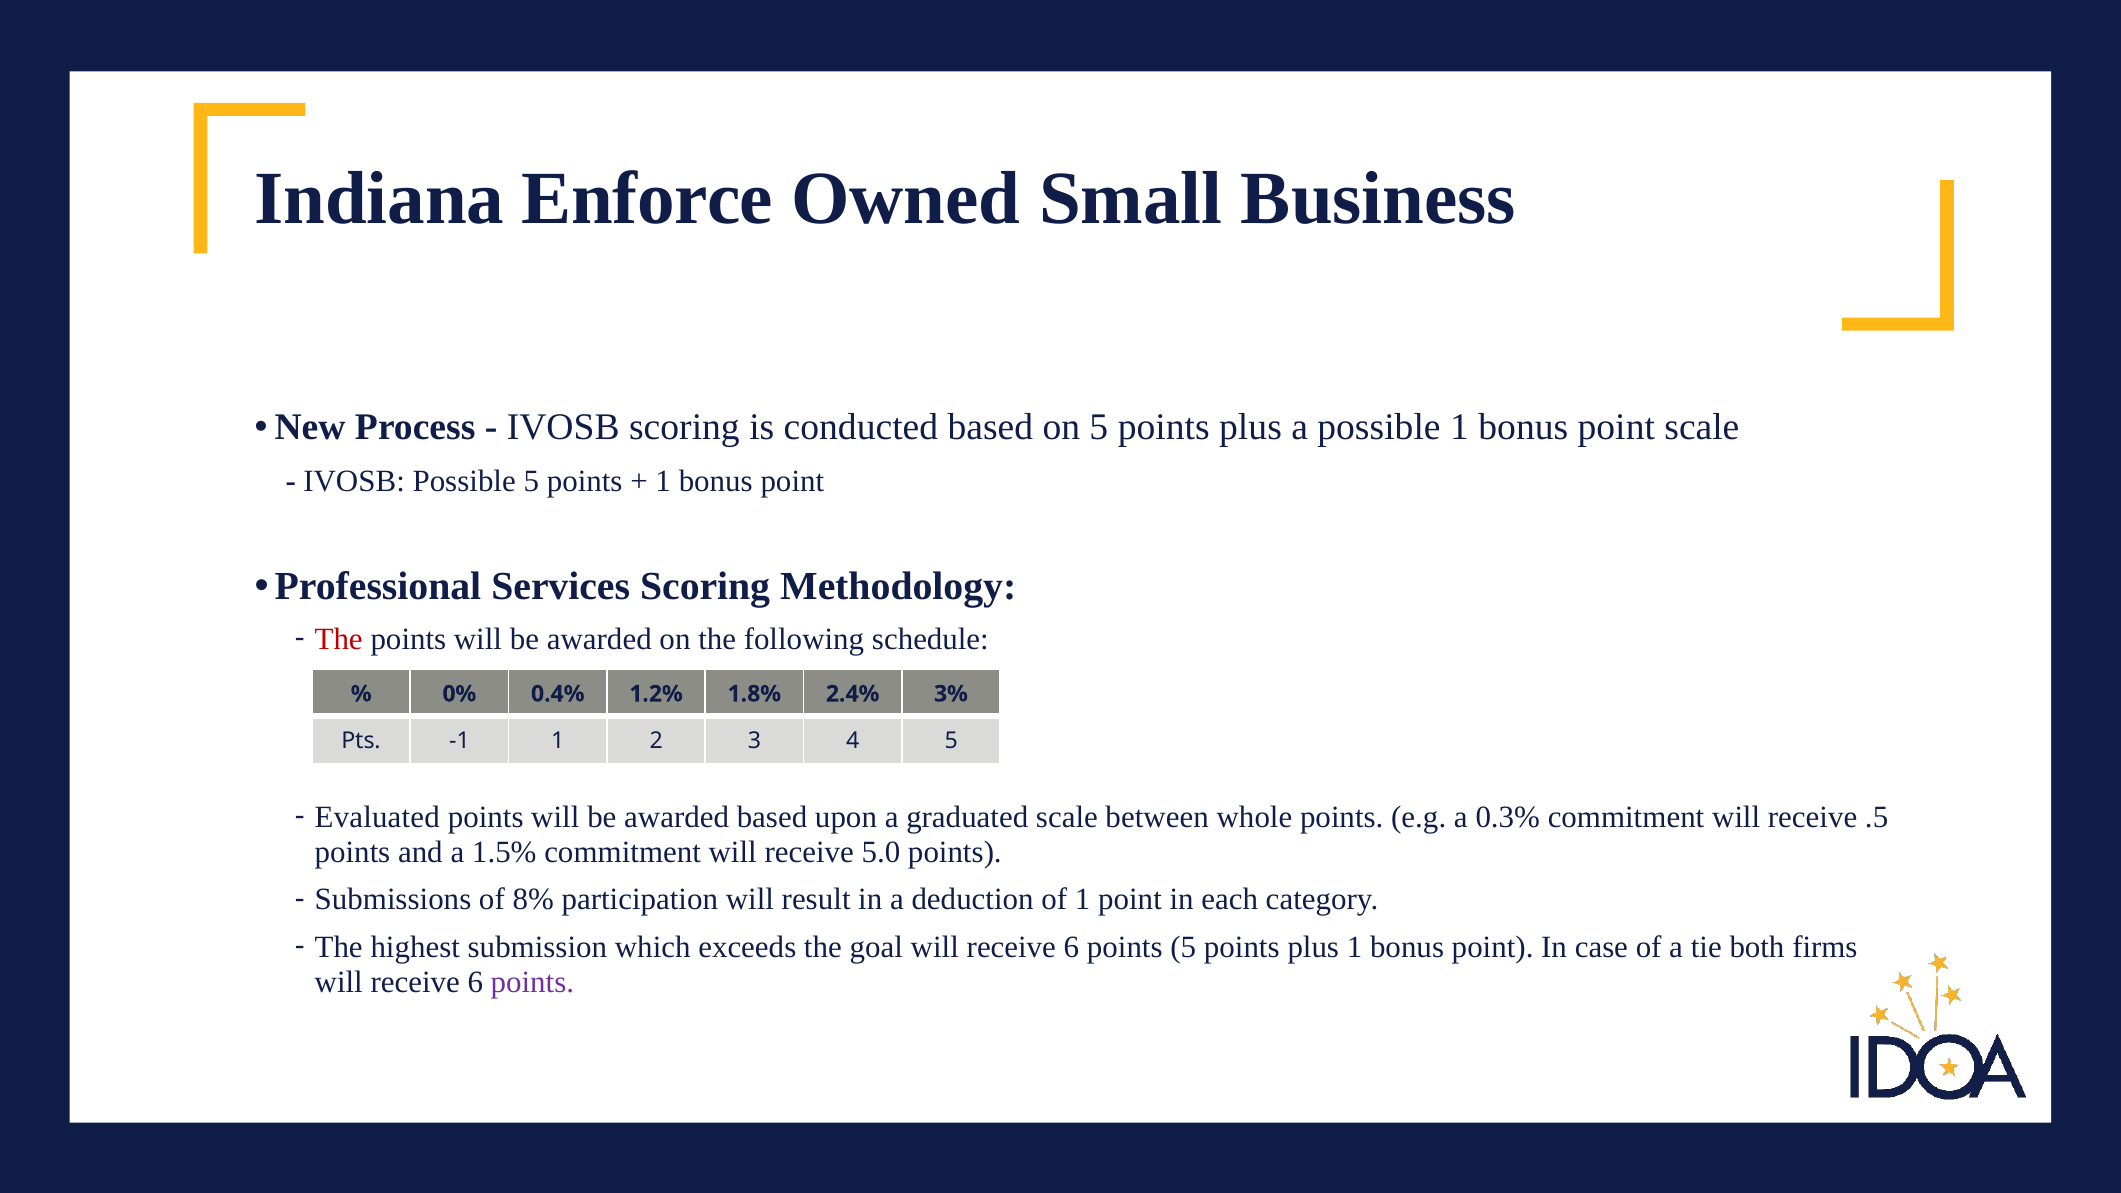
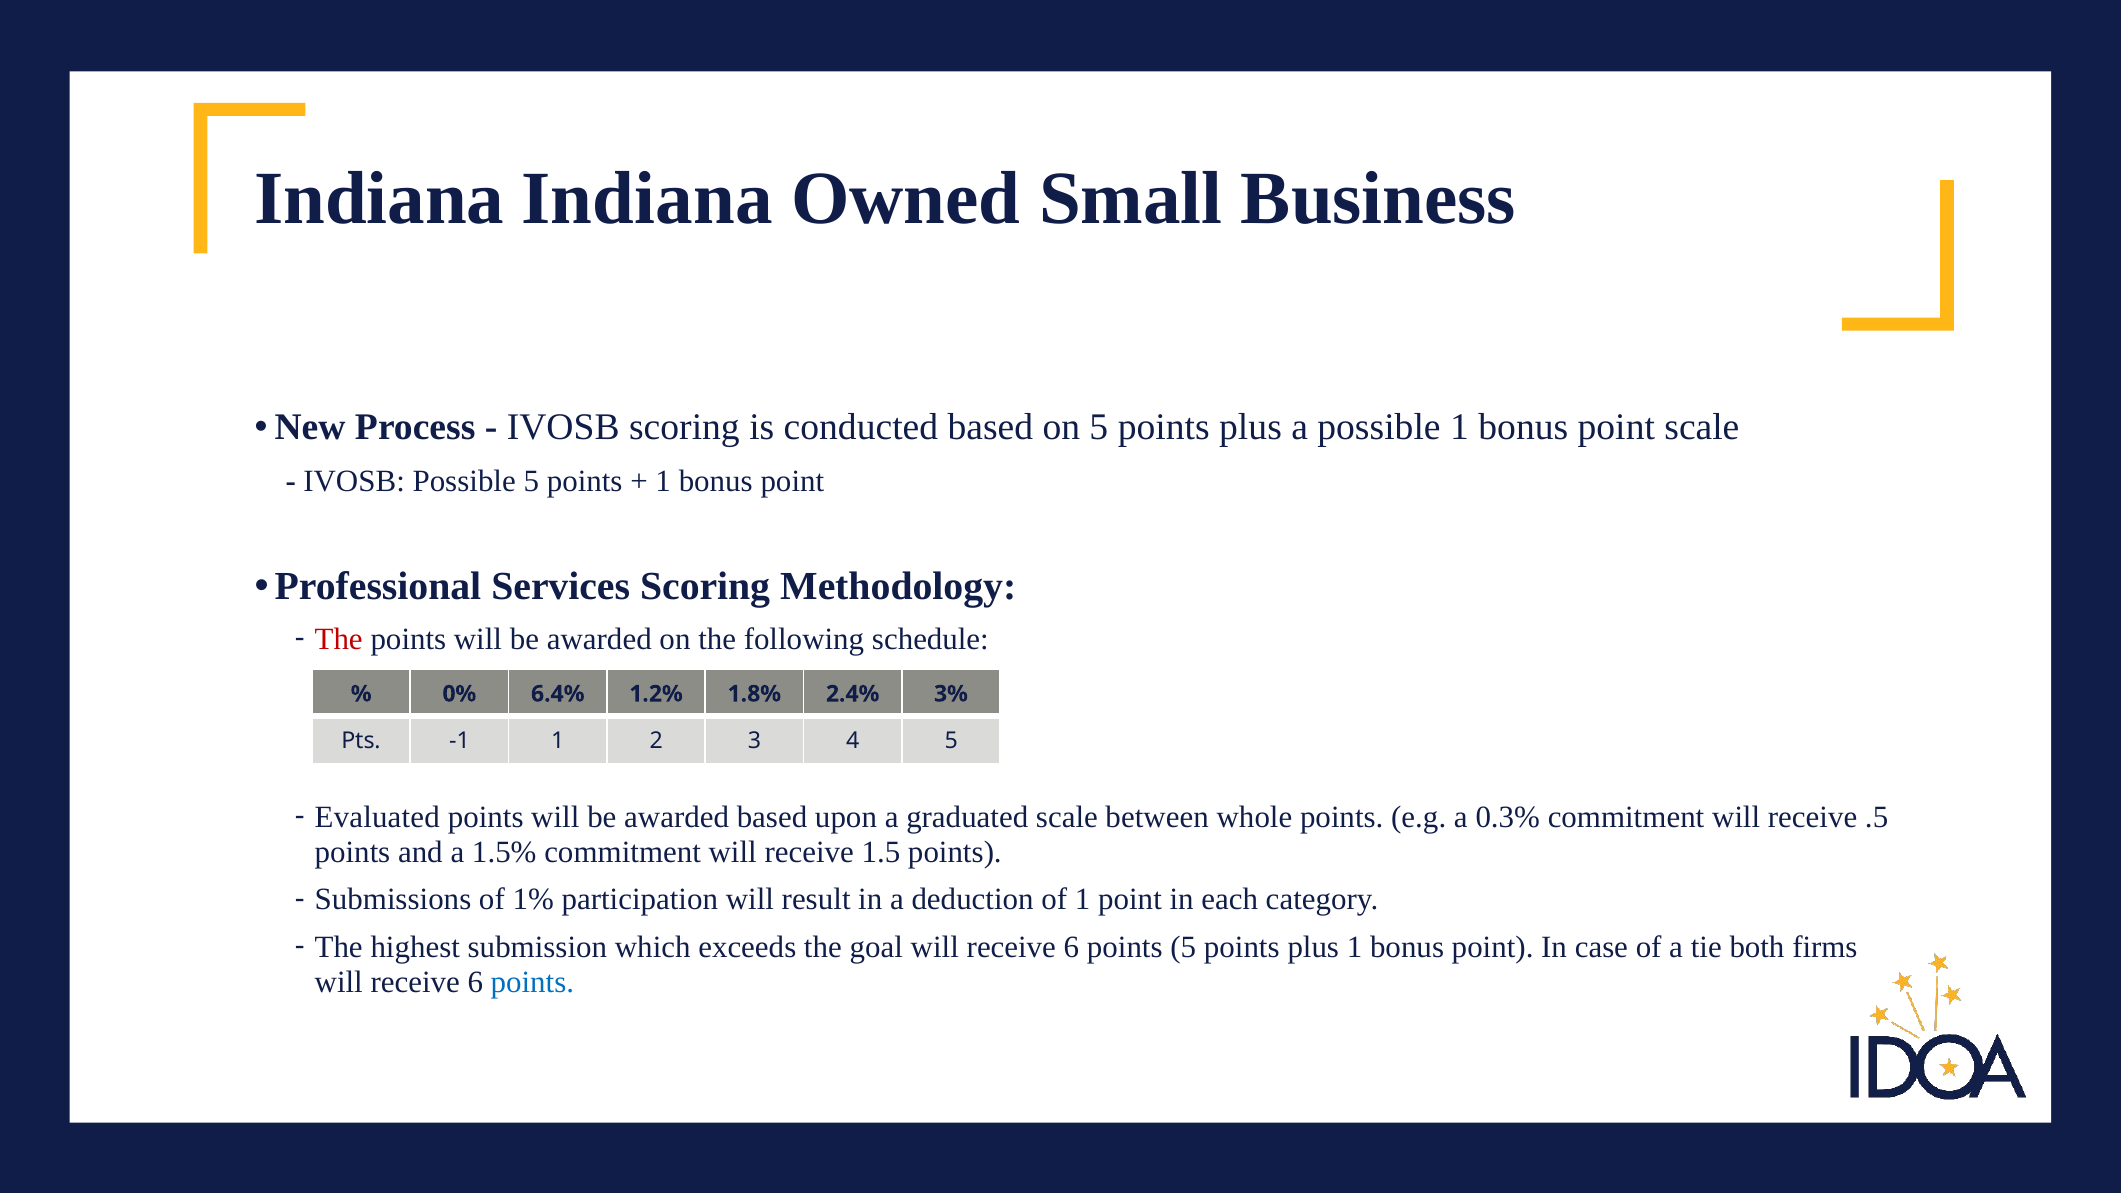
Indiana Enforce: Enforce -> Indiana (647, 199)
0.4%: 0.4% -> 6.4% (558, 694)
5.0: 5.0 -> 1.5 (881, 852)
8%: 8% -> 1% (533, 900)
points colour: purple -> blue (532, 982)
